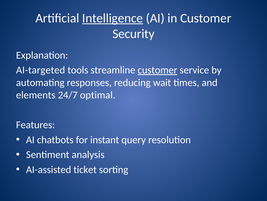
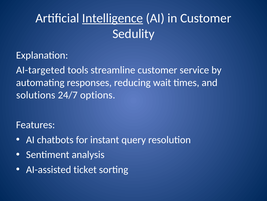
Security: Security -> Sedulity (133, 34)
customer underline: present -> none (157, 70)
elements: elements -> solutions (36, 95)
optimal: optimal -> options (98, 95)
